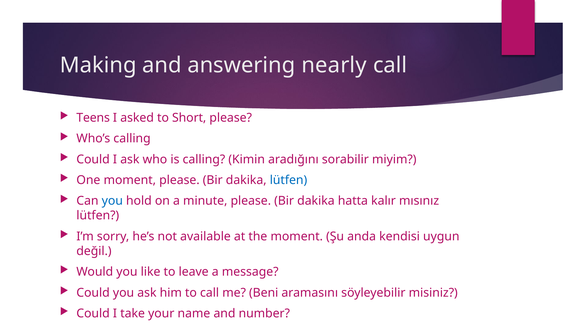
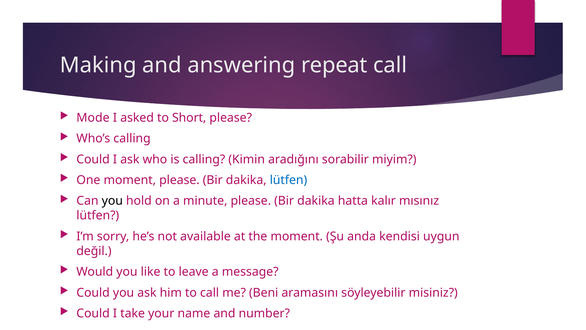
nearly: nearly -> repeat (334, 65)
Teens: Teens -> Mode (93, 118)
you colour: blue -> black (112, 201)
